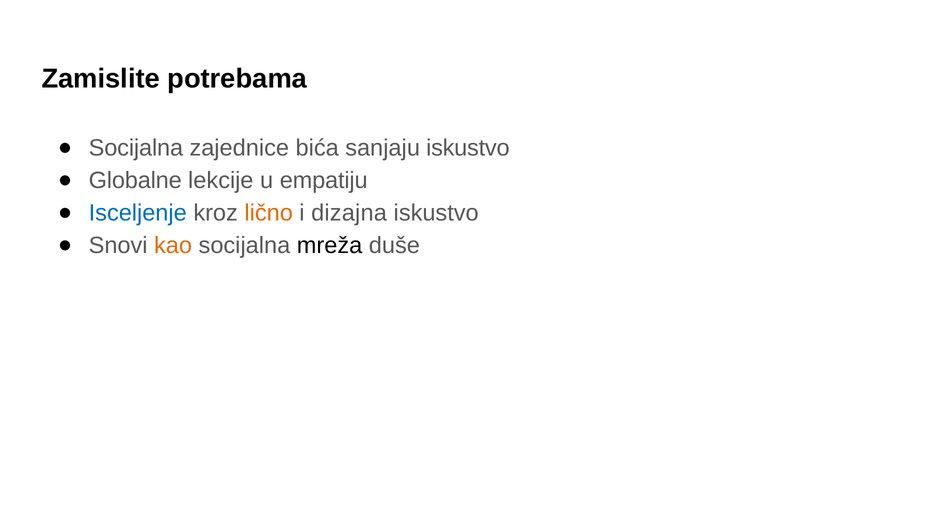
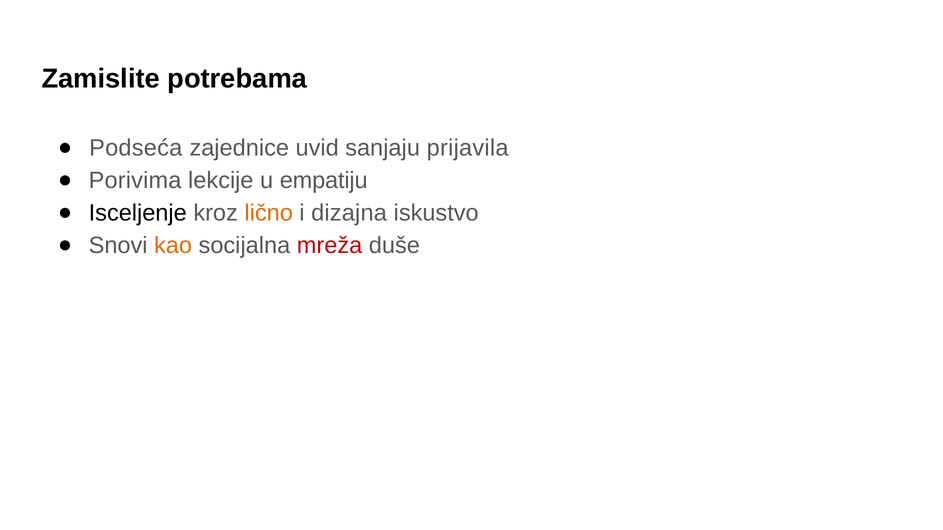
Socijalna: Socijalna -> Podseća (136, 148)
bića: bića -> uvid (317, 148)
sanjaju iskustvo: iskustvo -> prijavila (468, 148)
Globalne: Globalne -> Porivima (135, 181)
Isceljenje colour: blue -> black (138, 213)
mreža colour: black -> red (330, 246)
